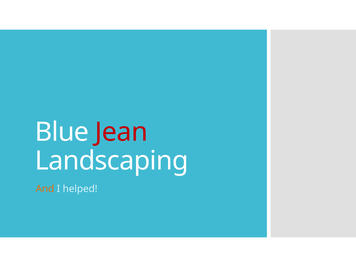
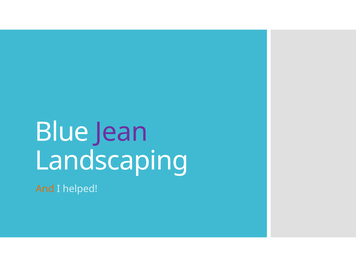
Jean colour: red -> purple (121, 132)
